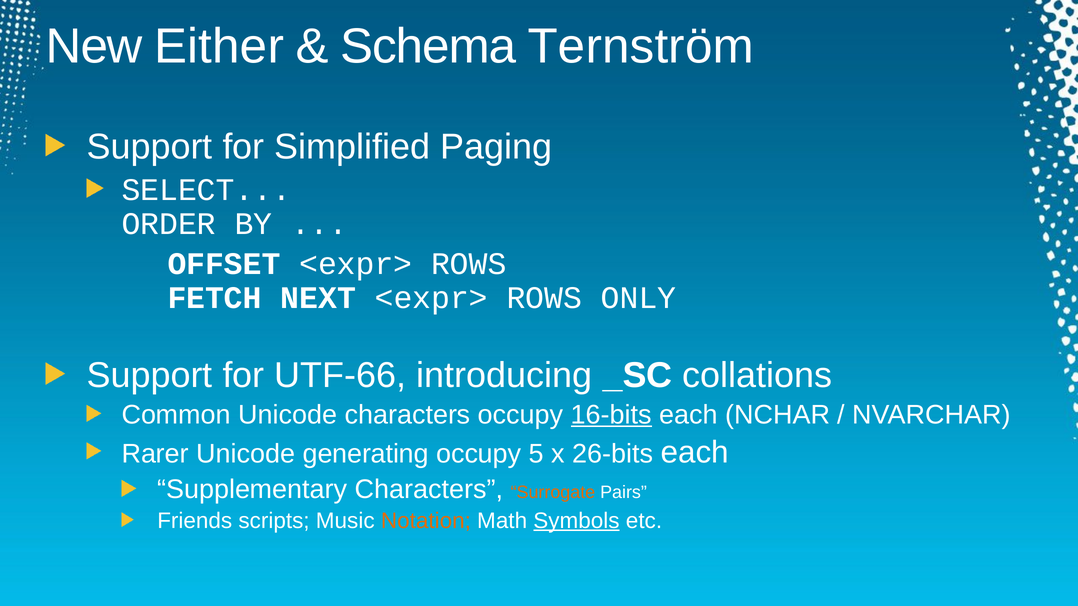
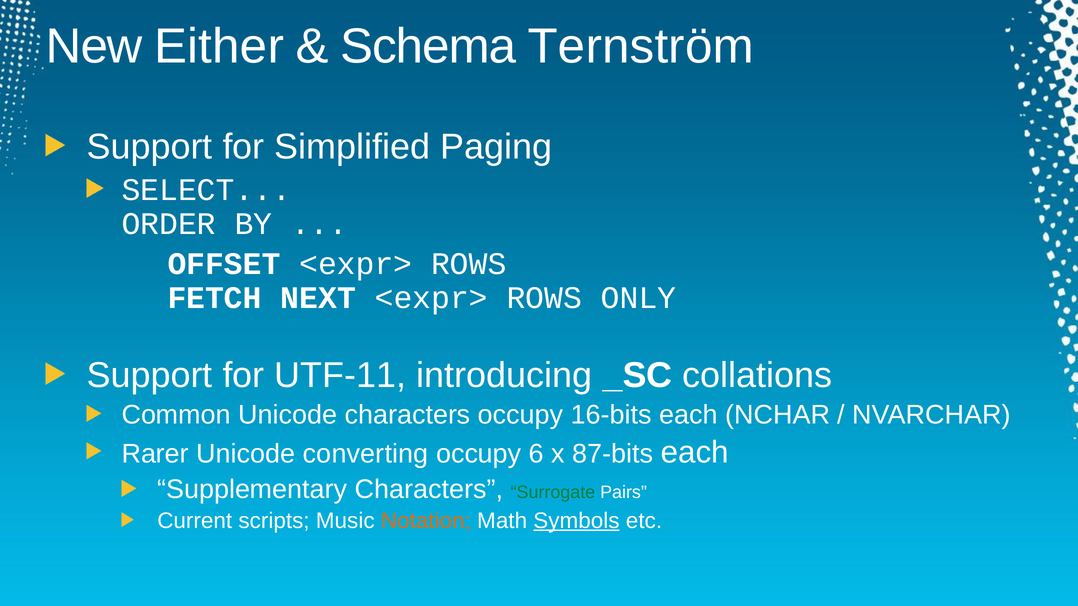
UTF-66: UTF-66 -> UTF-11 (340, 376)
16-bits underline: present -> none (611, 415)
generating: generating -> converting (366, 454)
5: 5 -> 6 (536, 454)
26-bits: 26-bits -> 87-bits (613, 454)
Surrogate colour: orange -> green (553, 493)
Friends: Friends -> Current (195, 521)
